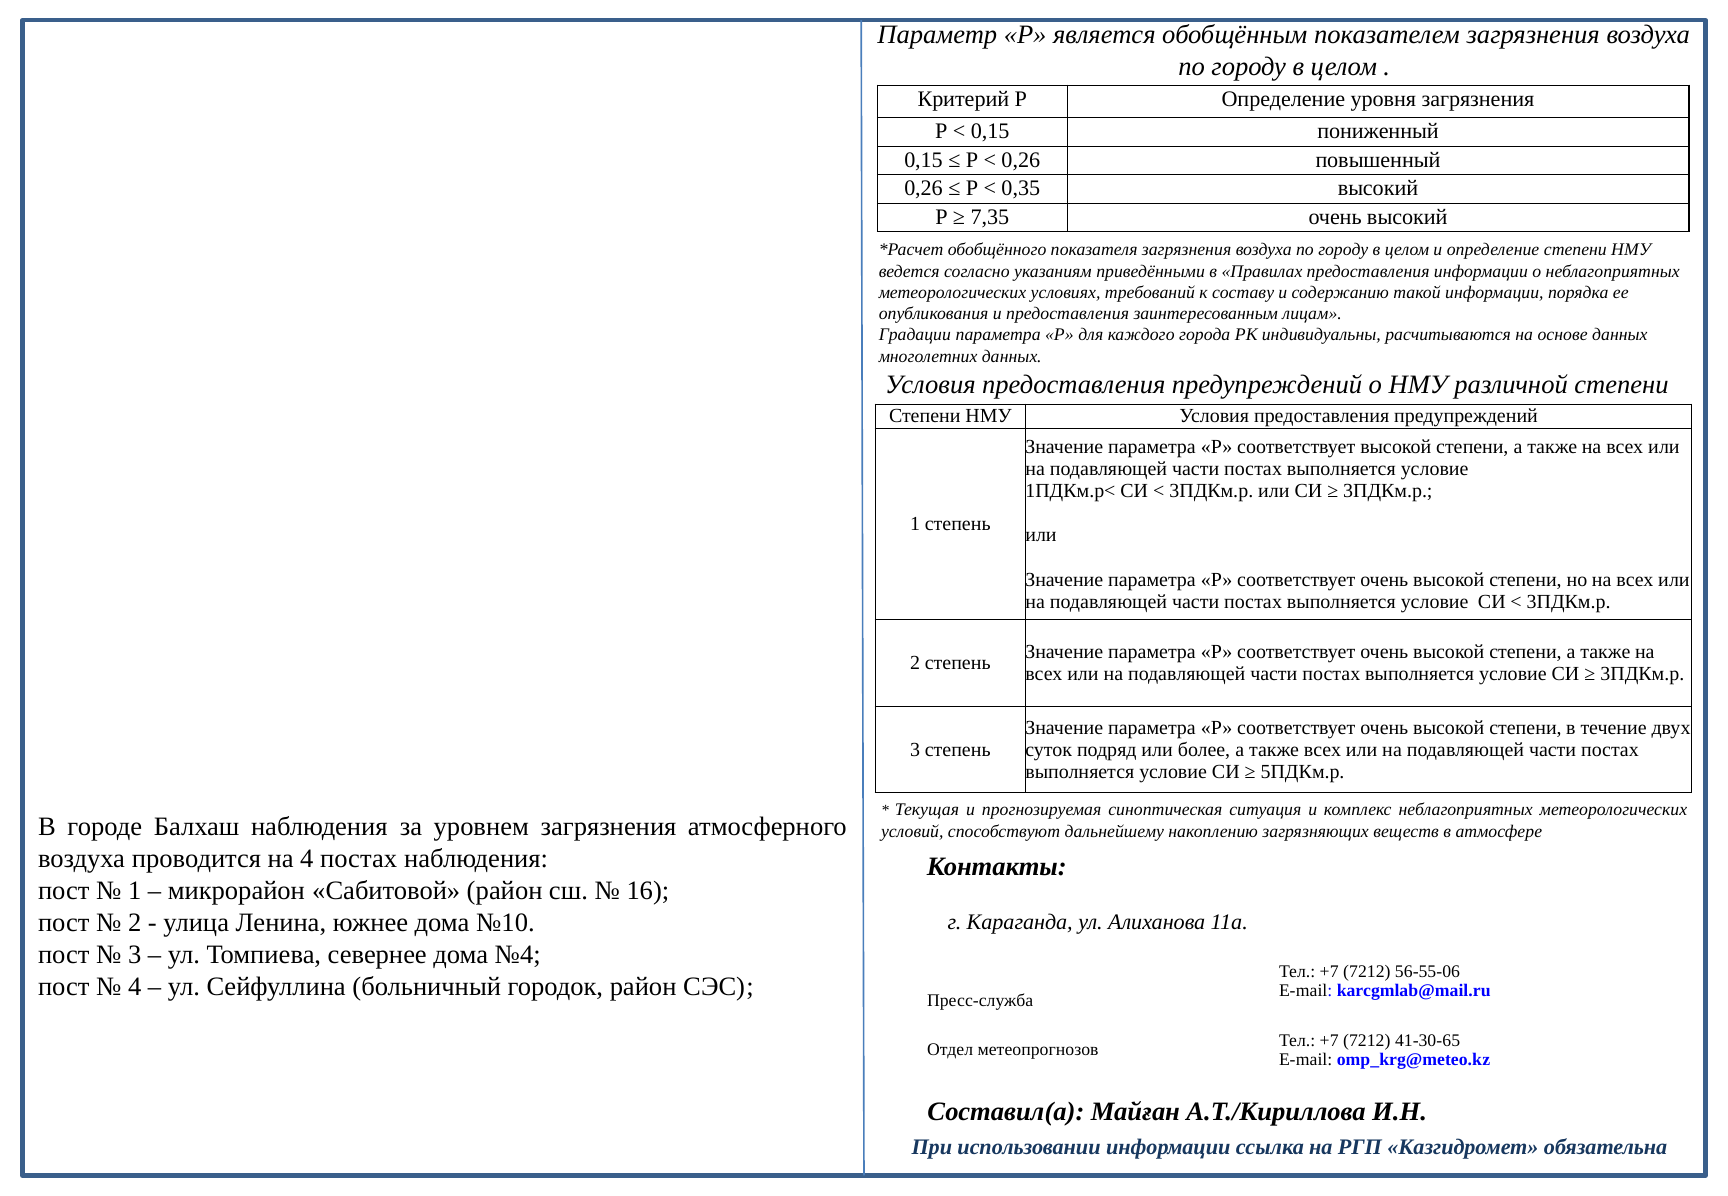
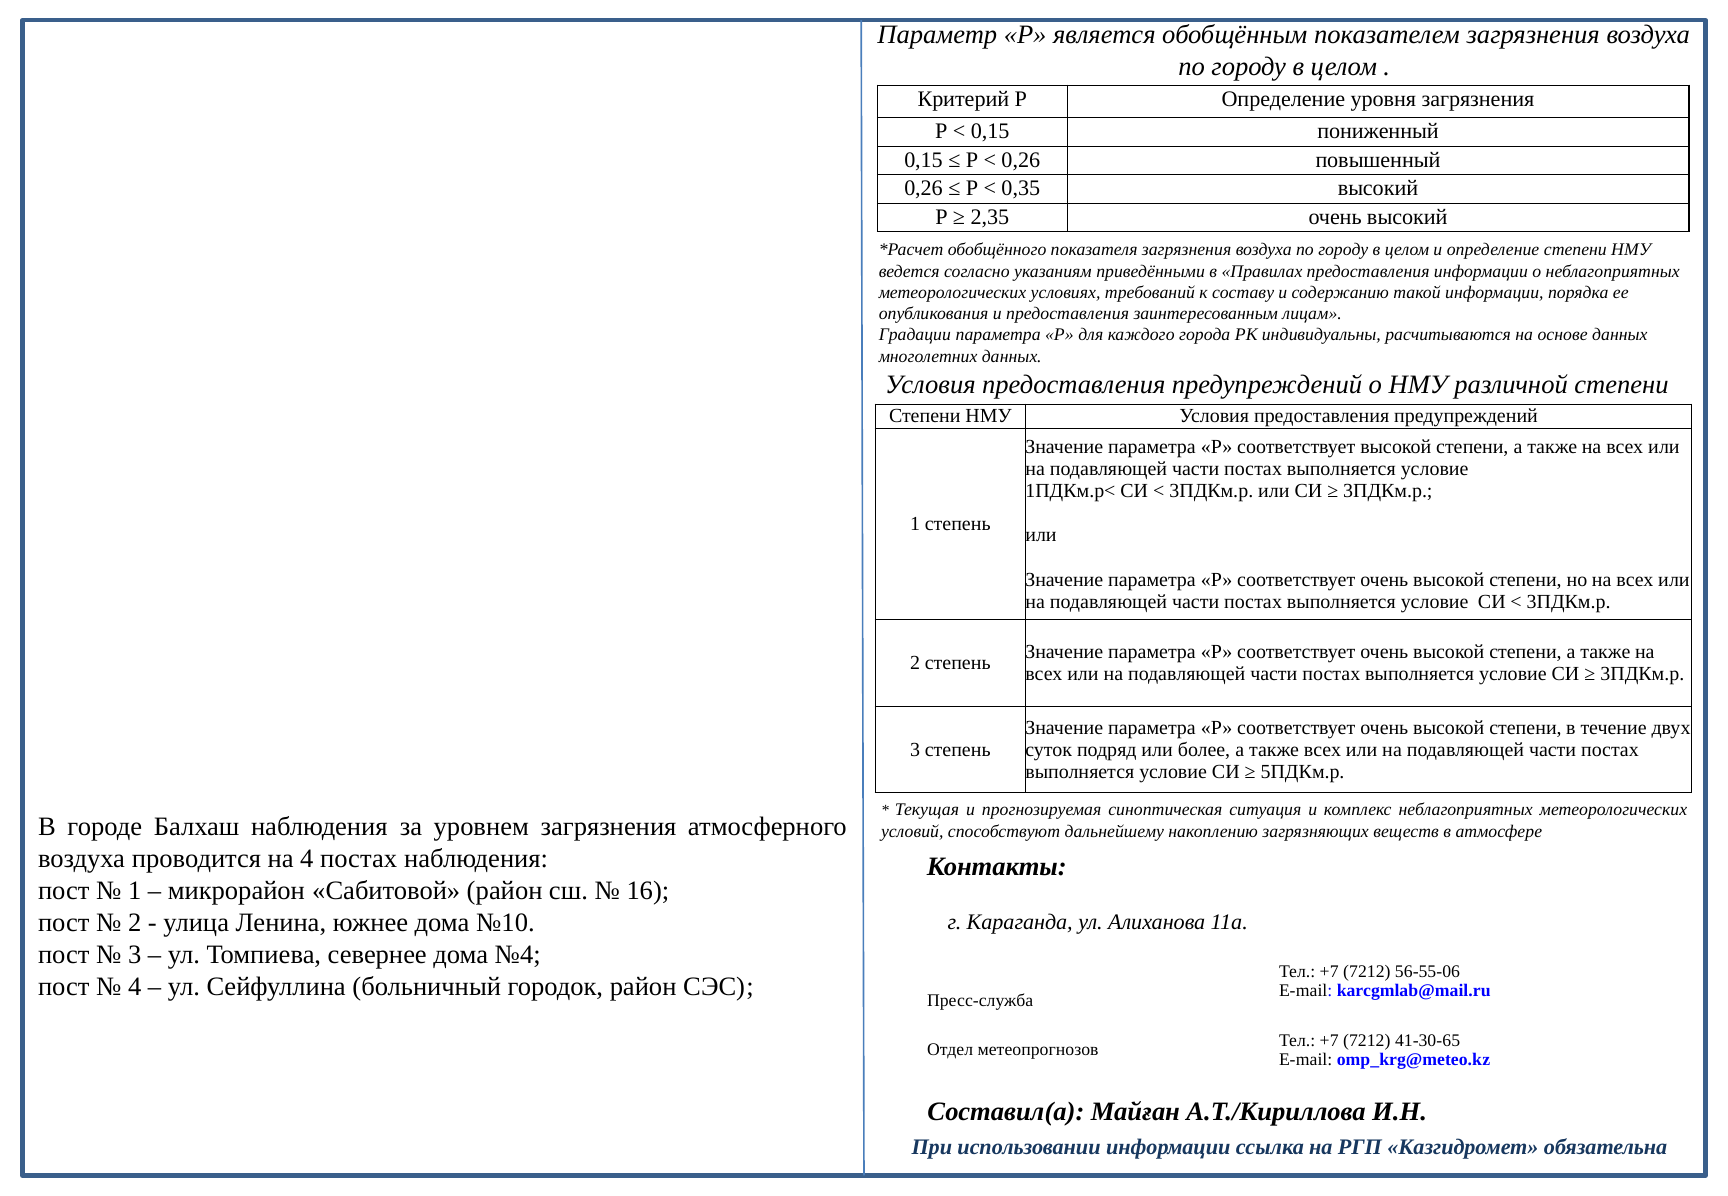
7,35: 7,35 -> 2,35 (990, 217)
